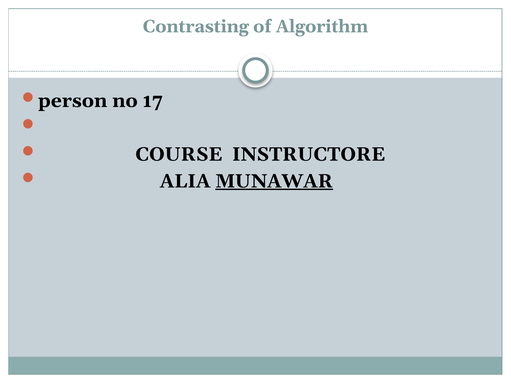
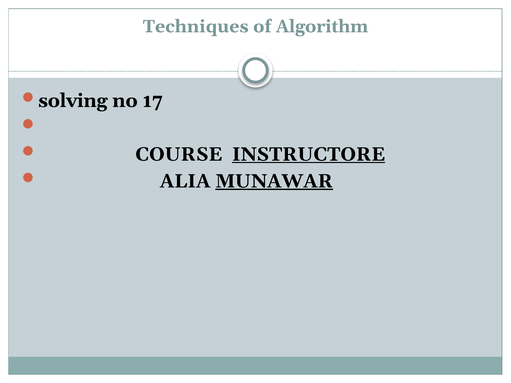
Contrasting: Contrasting -> Techniques (196, 26)
person: person -> solving (73, 101)
INSTRUCTORE underline: none -> present (309, 154)
